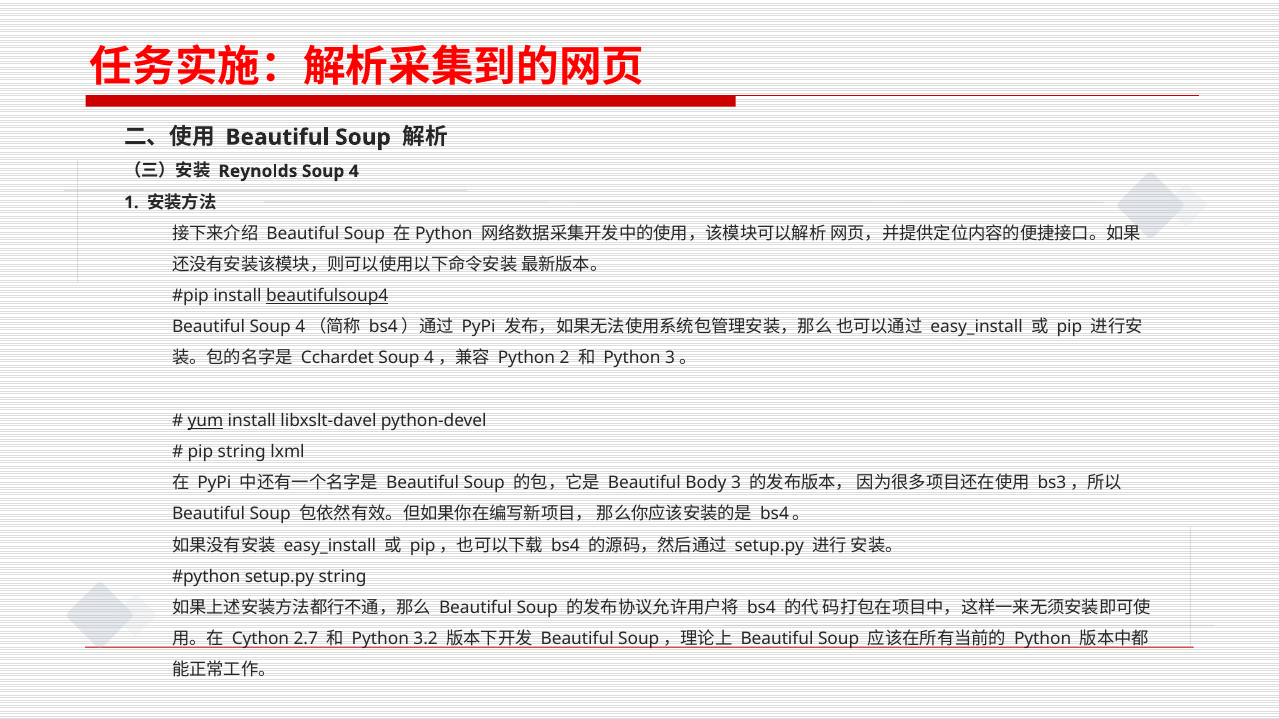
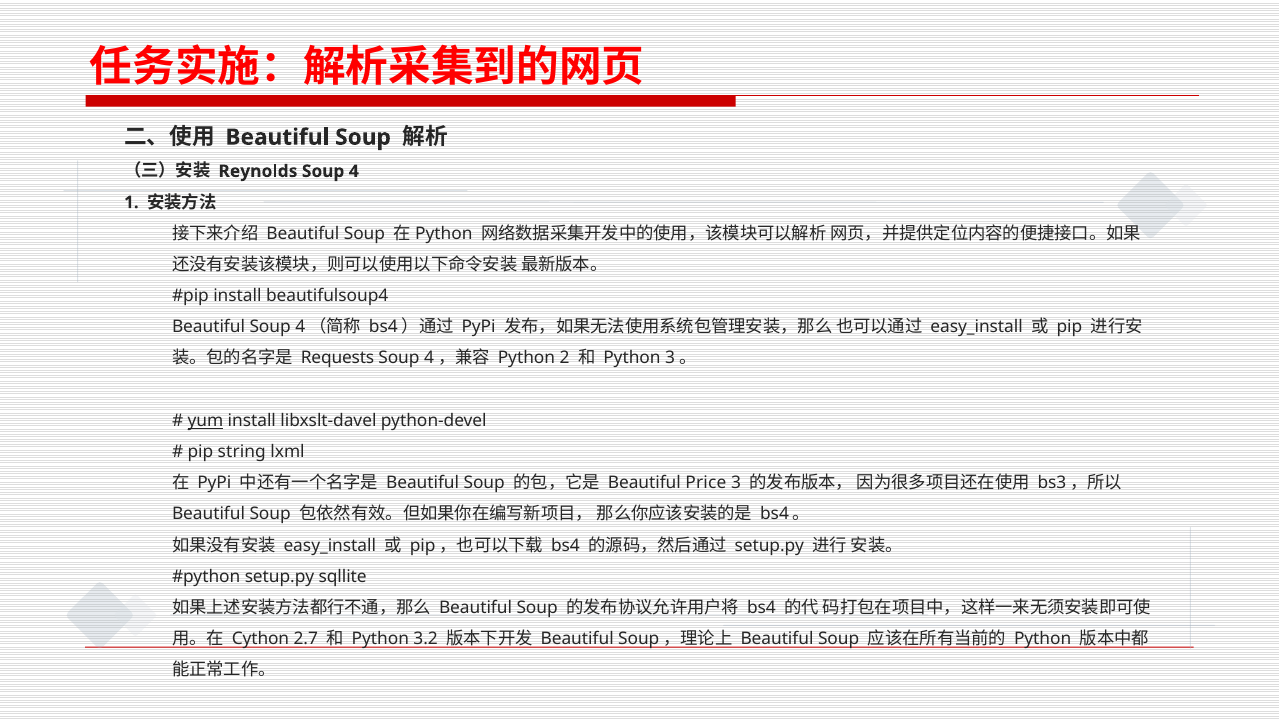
beautifulsoup4 underline: present -> none (327, 296)
Cchardet: Cchardet -> Requests (337, 358)
Body: Body -> Price (706, 483)
setup.py string: string -> sqllite (343, 577)
